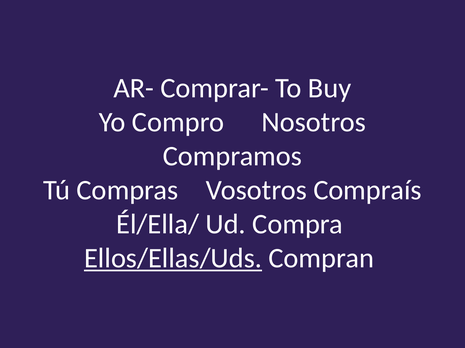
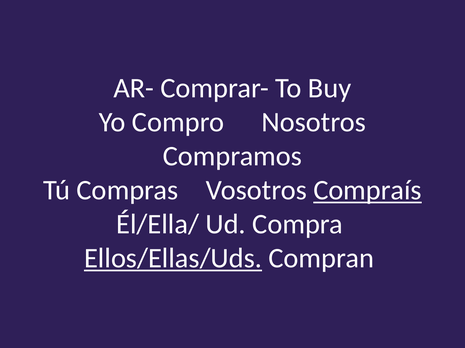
Compraís underline: none -> present (368, 191)
